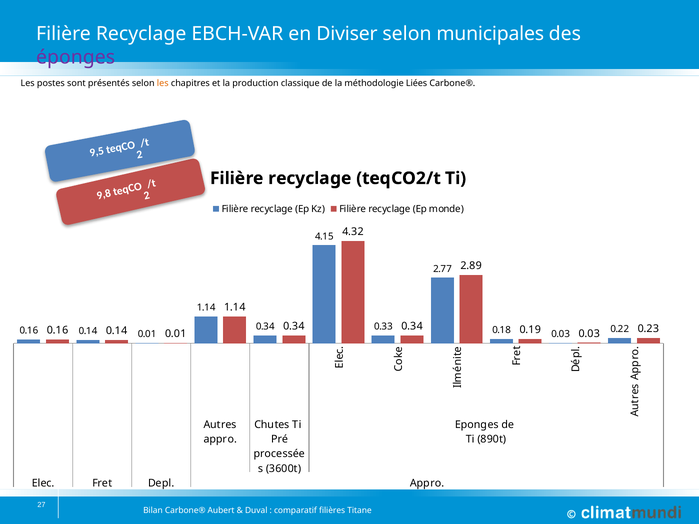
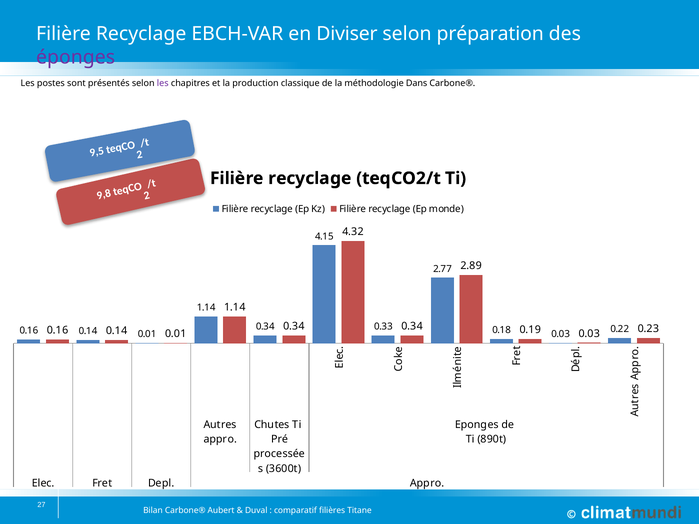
municipales: municipales -> préparation (490, 34)
les colour: orange -> purple (163, 84)
Liées: Liées -> Dans (417, 84)
